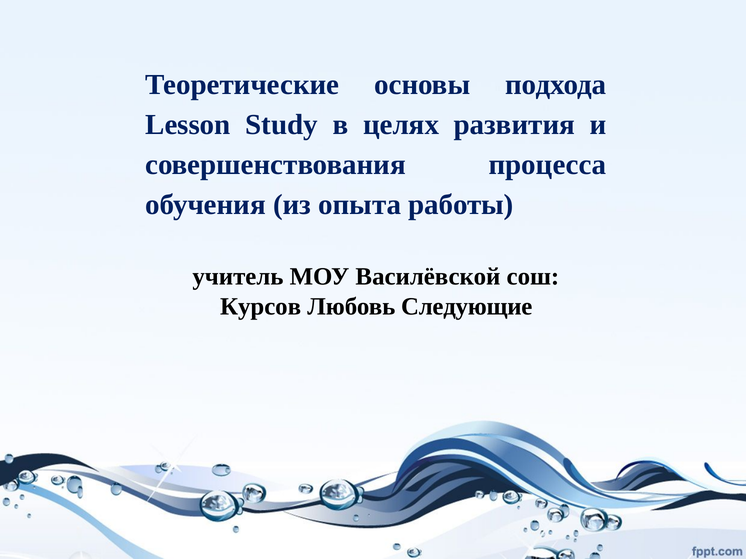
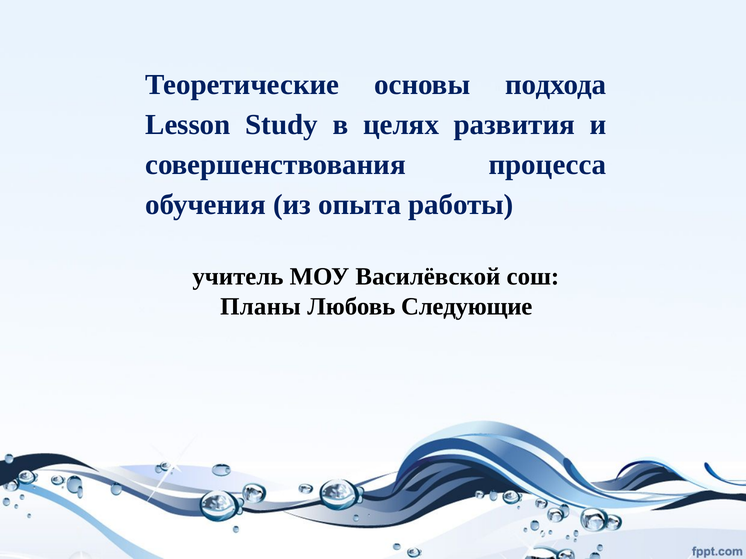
Курсов: Курсов -> Планы (260, 307)
